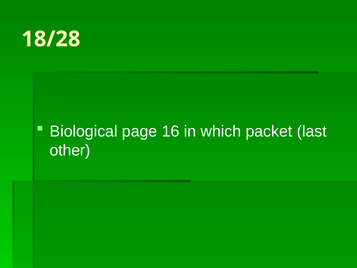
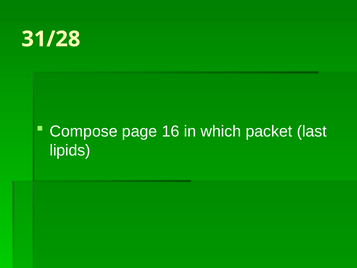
18/28: 18/28 -> 31/28 (51, 39)
Biological: Biological -> Compose (84, 131)
other: other -> lipids (70, 150)
